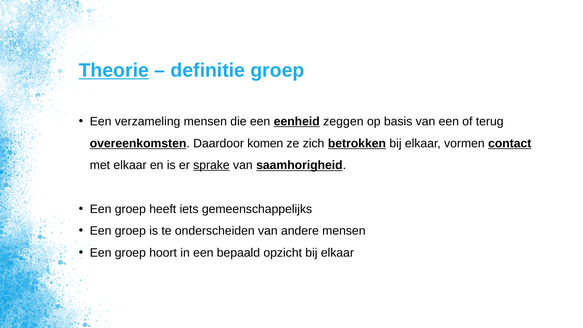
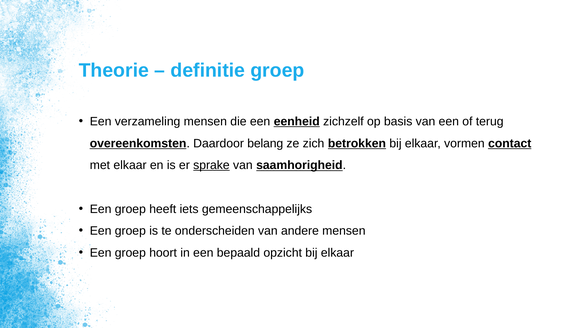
Theorie underline: present -> none (114, 71)
zeggen: zeggen -> zichzelf (343, 121)
komen: komen -> belang (265, 143)
